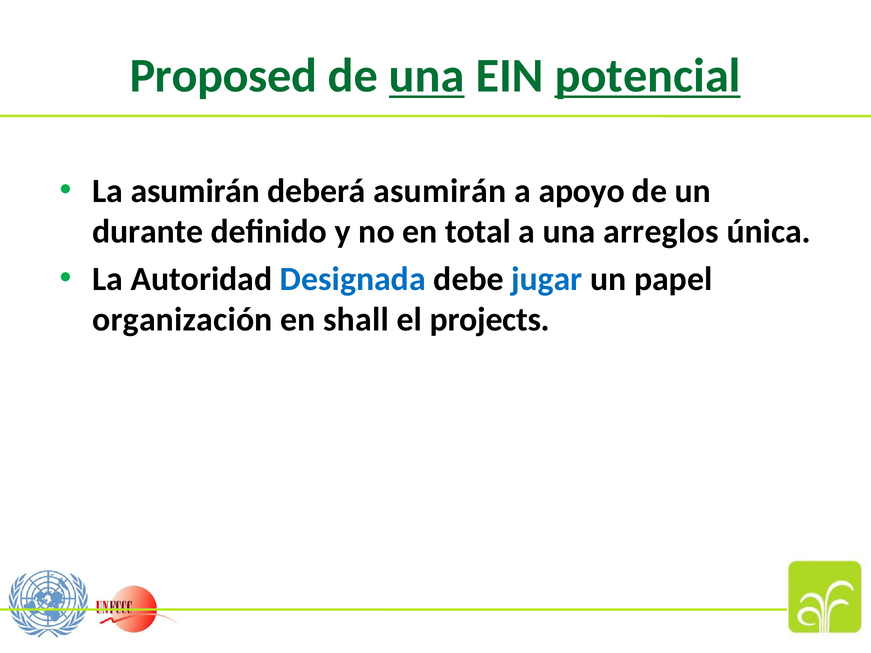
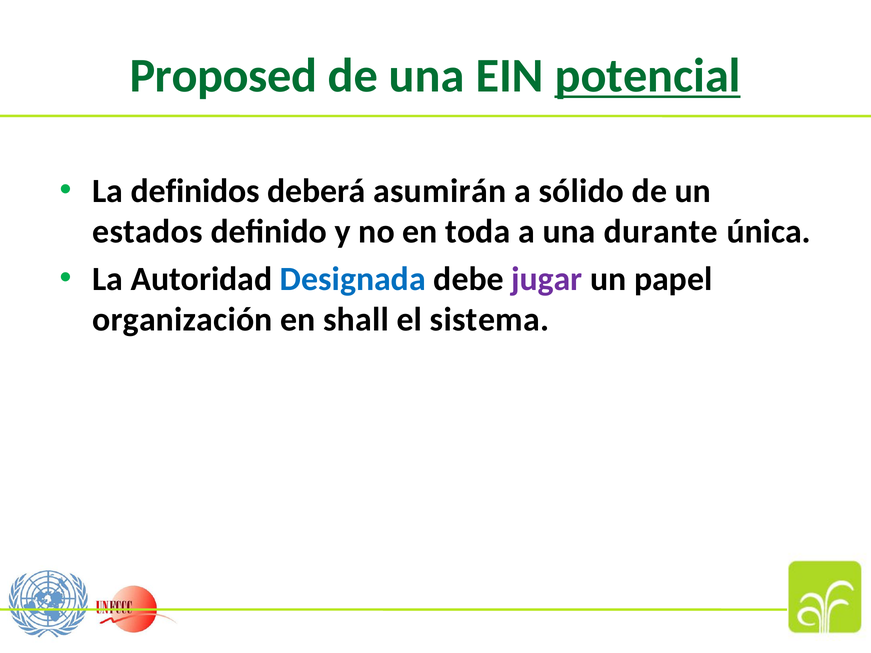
una underline: present -> none (427, 76)
La asumirán: asumirán -> definidos (195, 191)
apoyo: apoyo -> sólido (581, 191)
durante: durante -> estados (147, 232)
total: total -> toda (478, 232)
arreglos: arreglos -> durante (661, 232)
jugar colour: blue -> purple (547, 279)
projects: projects -> sistema (490, 320)
